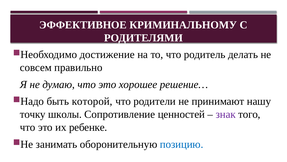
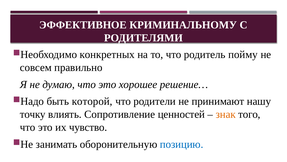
достижение: достижение -> конкретных (107, 54)
делать: делать -> пойму (243, 54)
школы: школы -> влиять (65, 114)
знак colour: purple -> orange (226, 114)
ребенке: ребенке -> чувство (88, 127)
